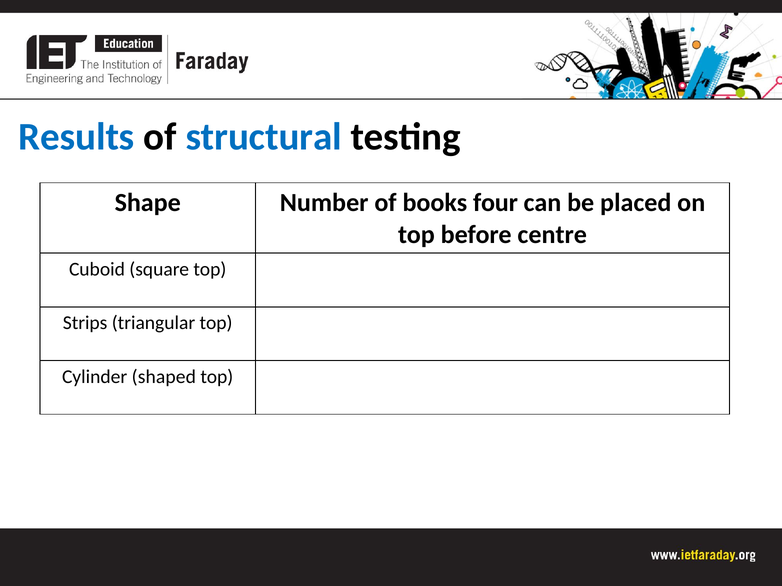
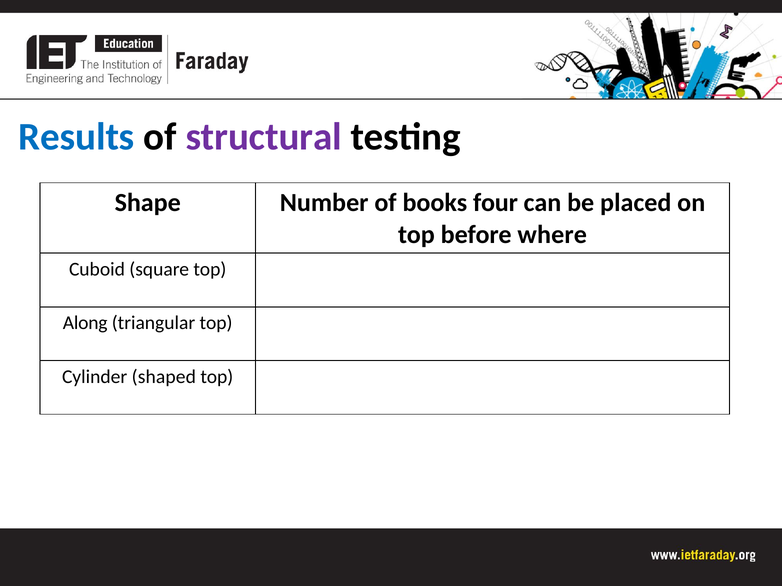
structural colour: blue -> purple (264, 137)
centre: centre -> where (552, 235)
Strips: Strips -> Along (85, 323)
